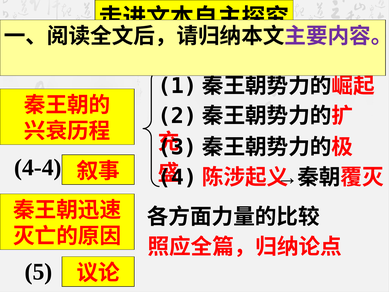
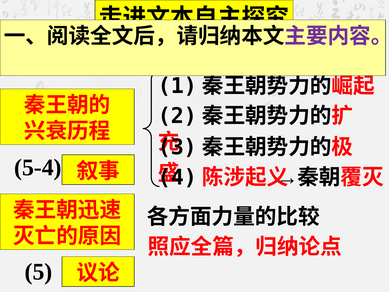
4-4: 4-4 -> 5-4 (38, 167)
